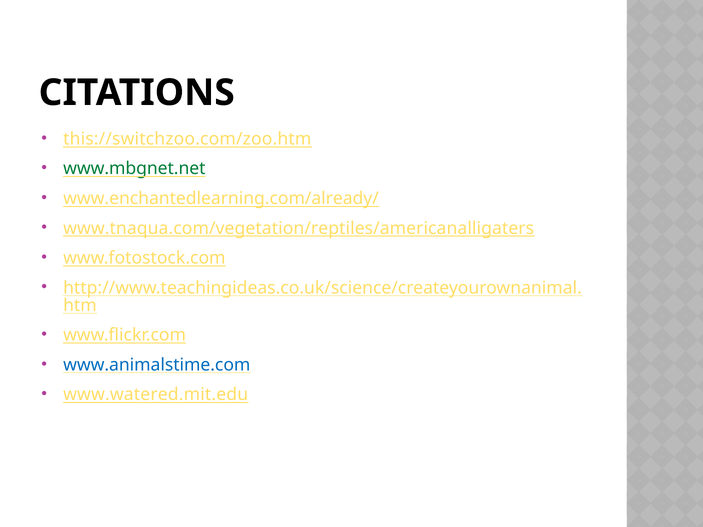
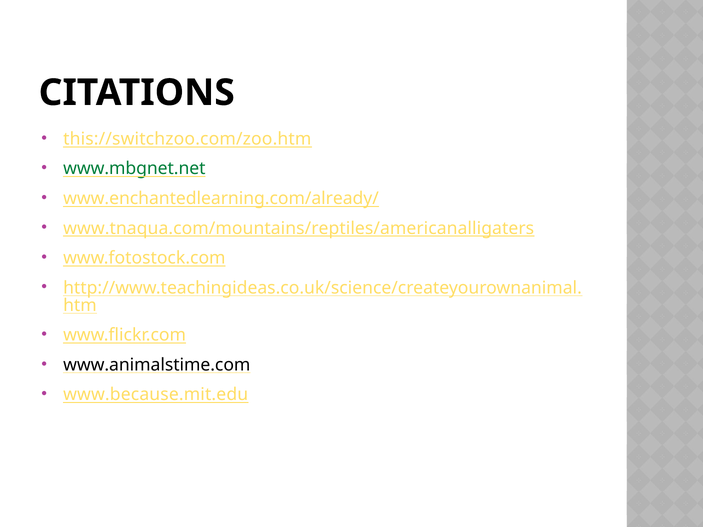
www.tnaqua.com/vegetation/reptiles/americanalligaters: www.tnaqua.com/vegetation/reptiles/americanalligaters -> www.tnaqua.com/mountains/reptiles/americanalligaters (299, 228)
www.animalstime.com colour: blue -> black (157, 365)
www.watered.mit.edu: www.watered.mit.edu -> www.because.mit.edu (156, 395)
